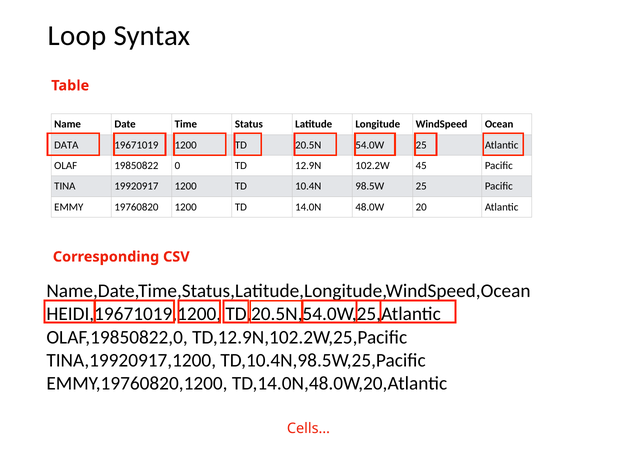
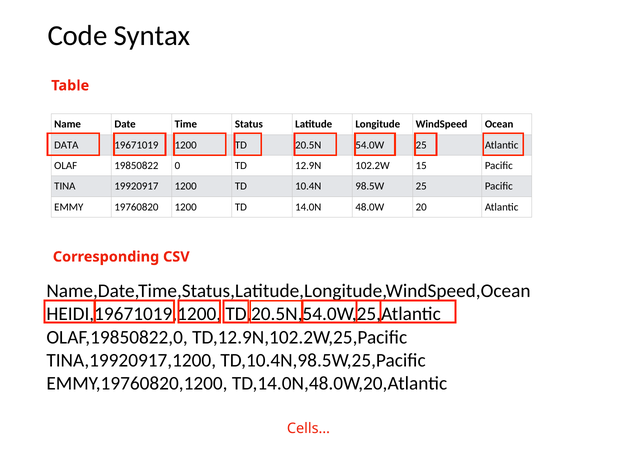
Loop: Loop -> Code (77, 35)
45: 45 -> 15 (421, 166)
